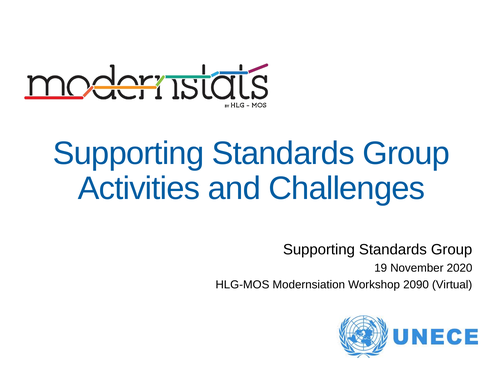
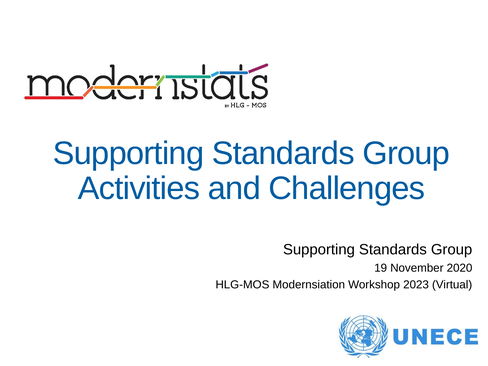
2090: 2090 -> 2023 (416, 285)
